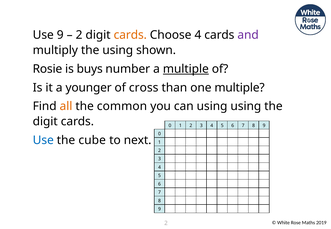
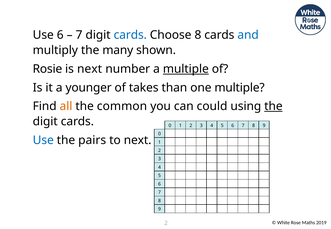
Use 9: 9 -> 6 (60, 35)
2: 2 -> 7 (79, 35)
cards colour: orange -> blue (130, 35)
Choose 4: 4 -> 8 (198, 35)
and colour: purple -> blue (248, 35)
the using: using -> many (118, 50)
is buys: buys -> next (90, 69)
cross: cross -> takes (144, 88)
can using: using -> could (212, 106)
the underline: none -> present (273, 106)
cube: cube -> pairs (92, 140)
